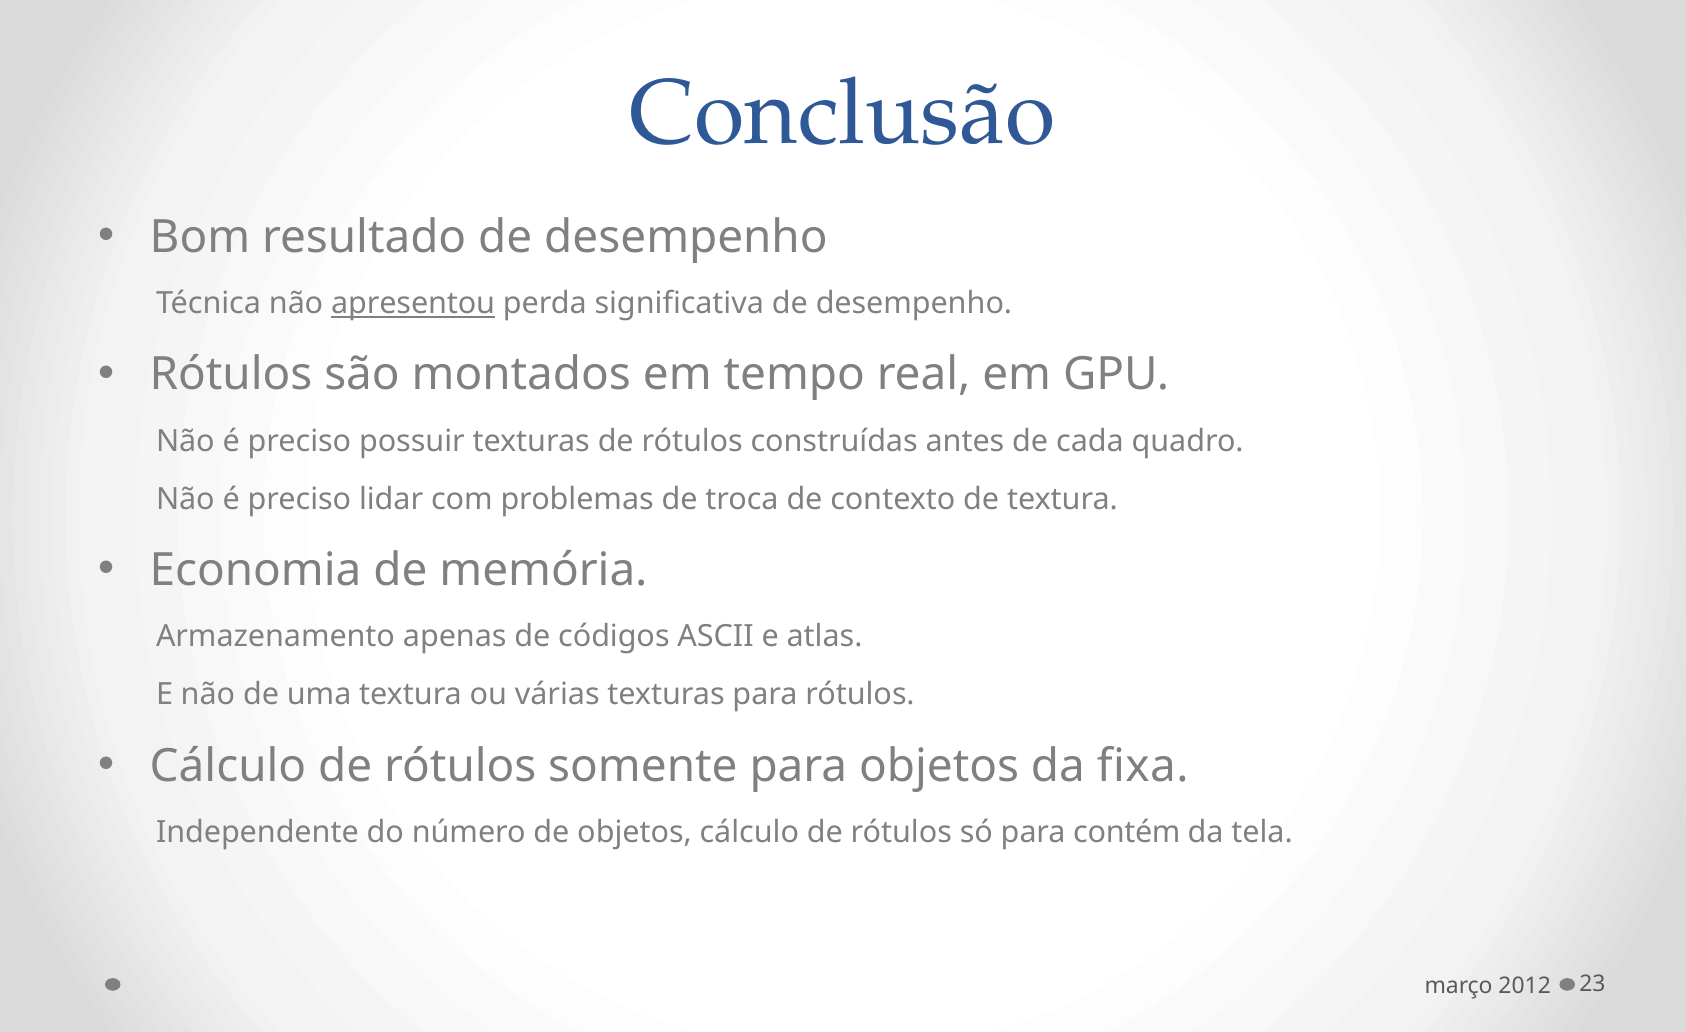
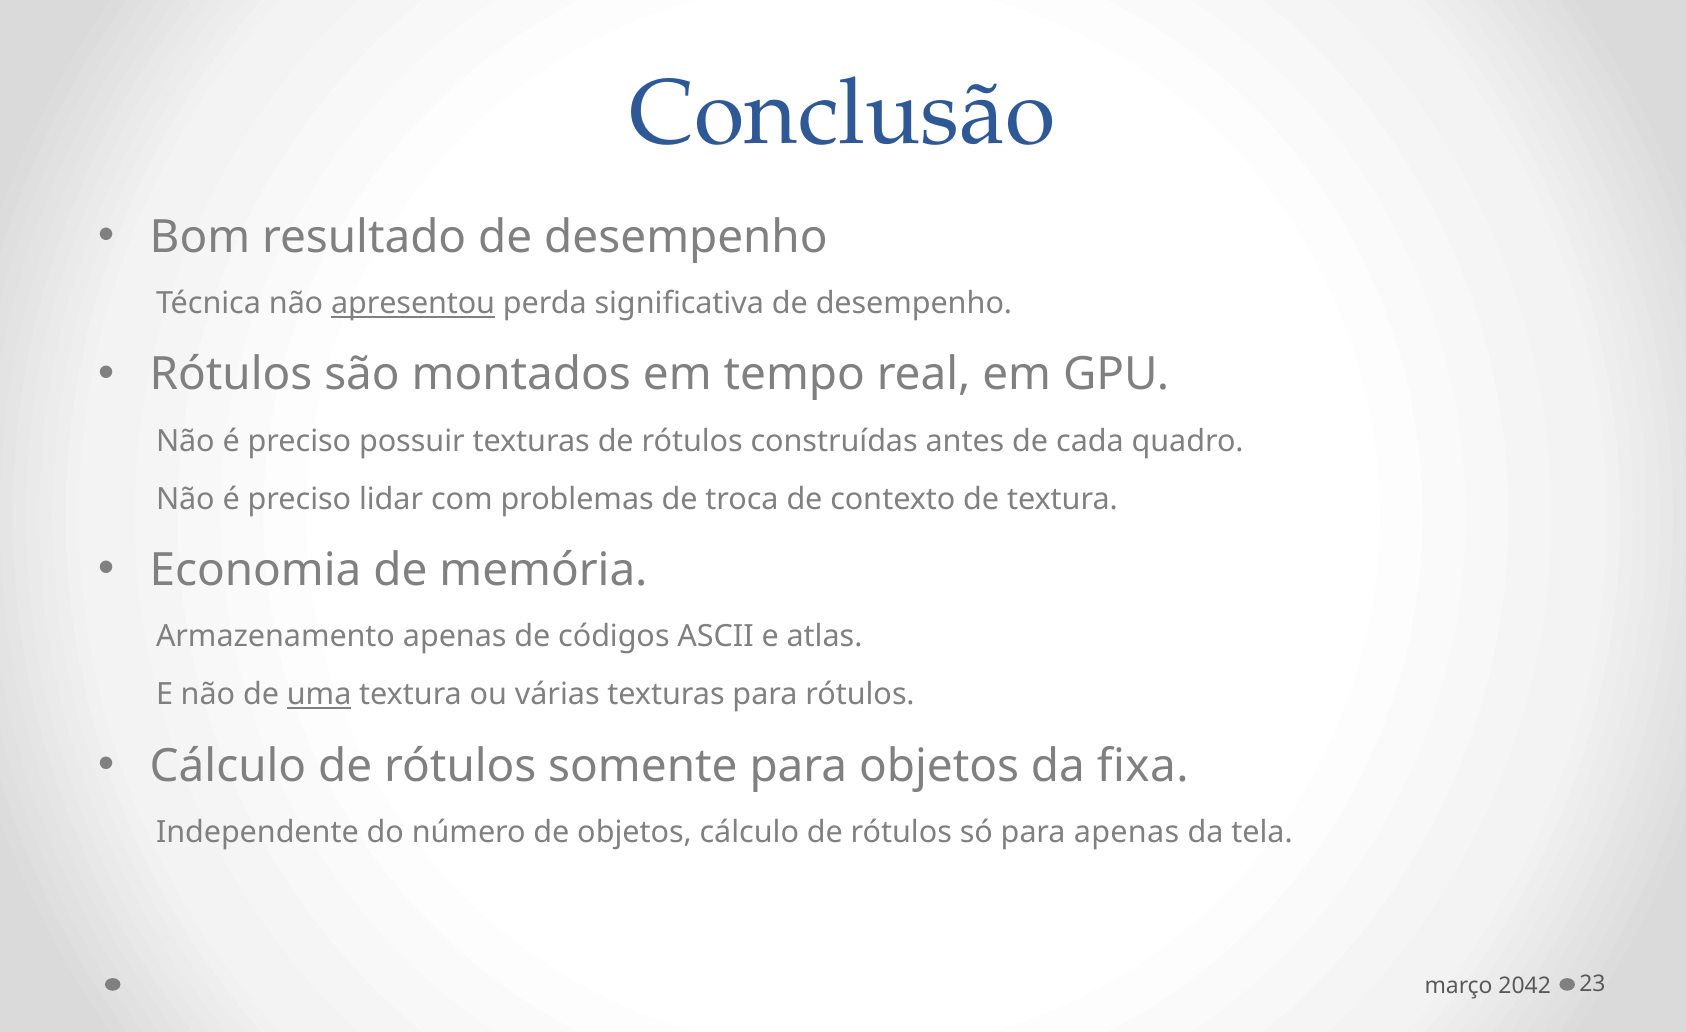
uma underline: none -> present (319, 695)
para contém: contém -> apenas (1127, 832)
2012: 2012 -> 2042 (1525, 986)
